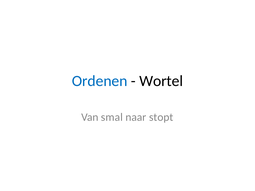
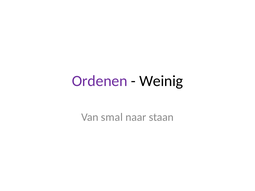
Ordenen colour: blue -> purple (100, 81)
Wortel: Wortel -> Weinig (161, 81)
stopt: stopt -> staan (161, 117)
